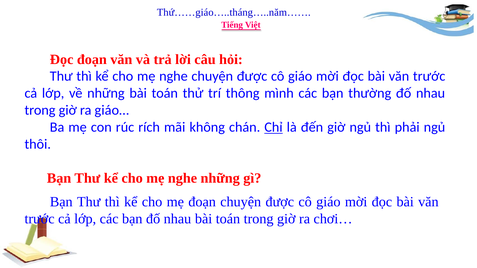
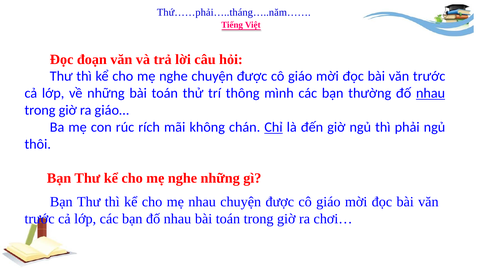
Thứ……giáo…..tháng…..năm……: Thứ……giáo…..tháng…..năm…… -> Thứ……phải…..tháng…..năm…… (234, 12)
nhau underline: none -> present (431, 93)
mẹ đoạn: đoạn -> nhau (202, 202)
